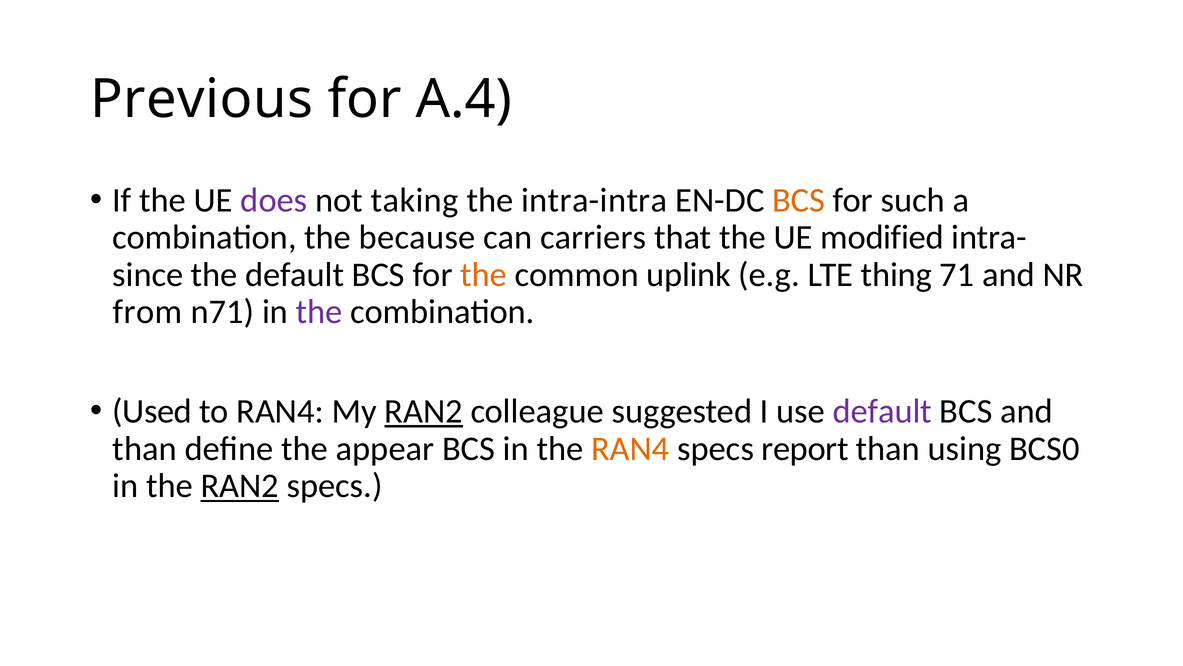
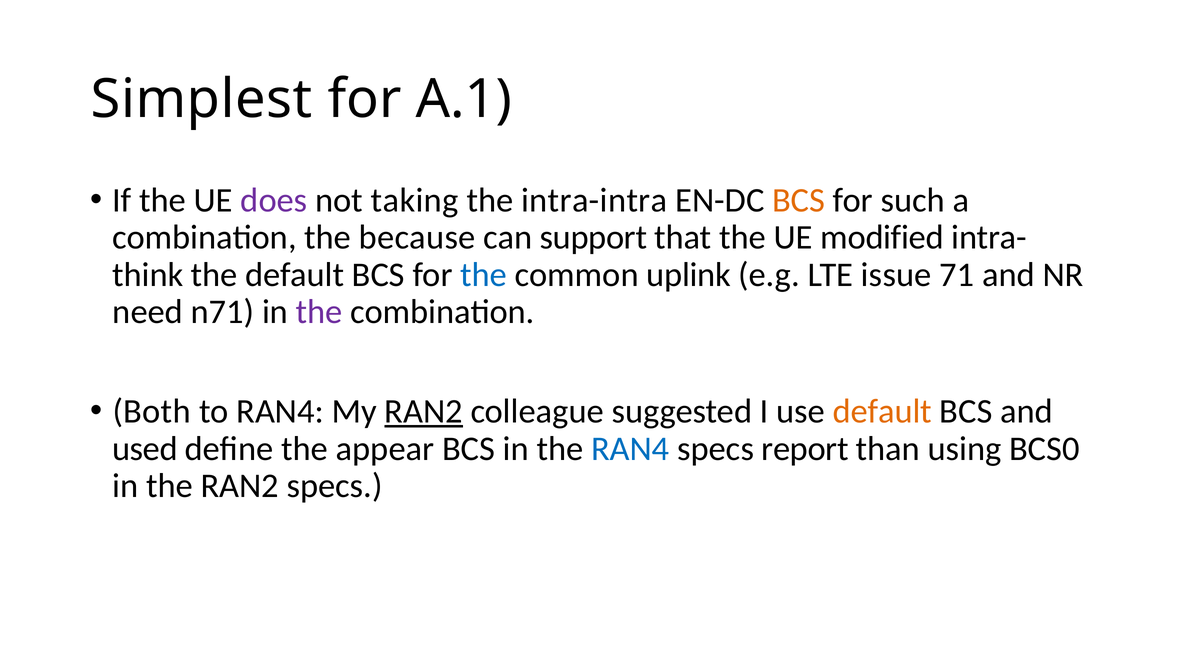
Previous: Previous -> Simplest (202, 99)
A.4: A.4 -> A.1 (464, 99)
carriers: carriers -> support (593, 237)
since: since -> think (148, 275)
the colour: orange -> blue (484, 275)
thing: thing -> issue (896, 275)
from: from -> need (148, 312)
Used: Used -> Both (152, 411)
default colour: purple -> orange (882, 411)
than: than -> used (145, 448)
RAN4 colour: orange -> blue (630, 448)
RAN2 underline: present -> none (240, 486)
